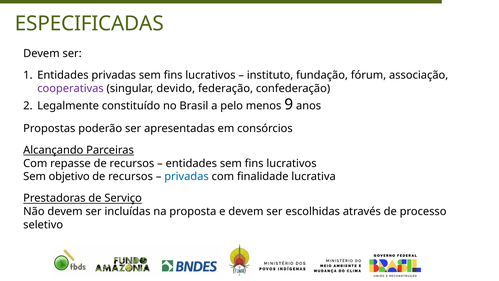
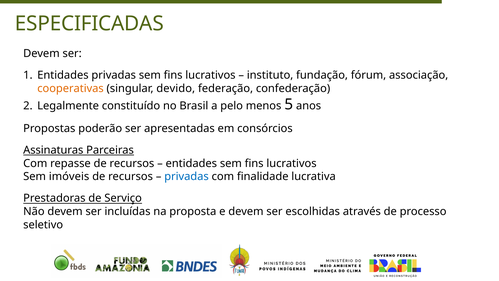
cooperativas colour: purple -> orange (71, 88)
9: 9 -> 5 (289, 104)
Alcançando: Alcançando -> Assinaturas (53, 150)
objetivo: objetivo -> imóveis (69, 176)
